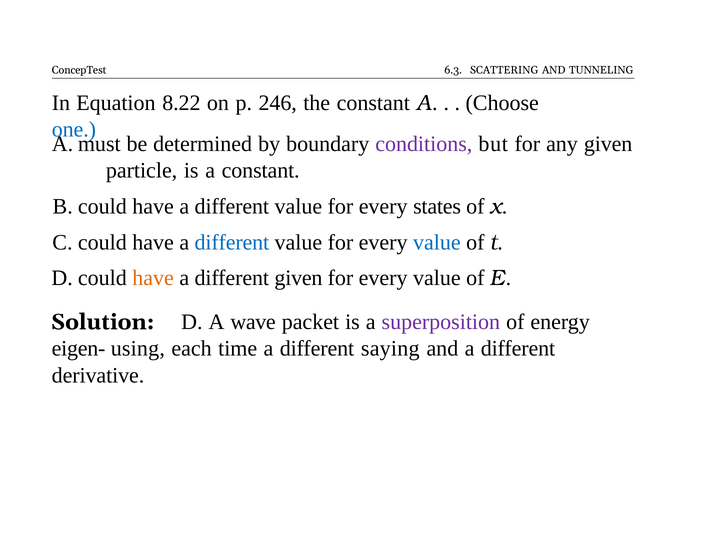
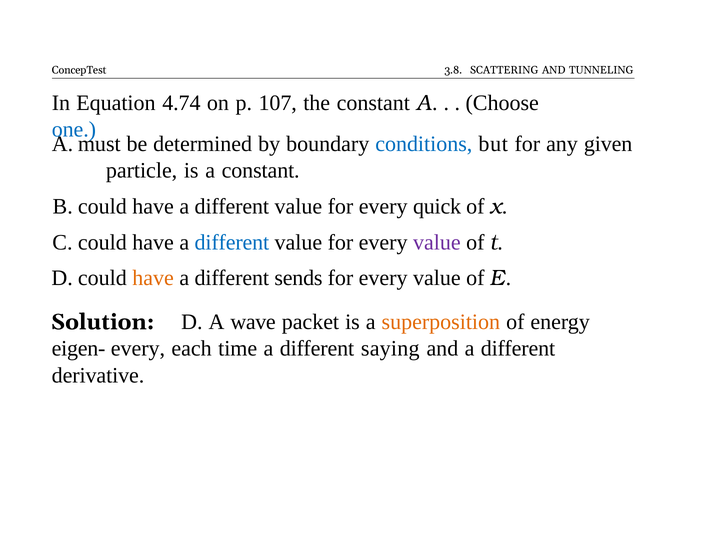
6.3: 6.3 -> 3.8 (453, 70)
8.22: 8.22 -> 4.74 (181, 103)
246: 246 -> 107 (278, 103)
conditions colour: purple -> blue (424, 144)
states: states -> quick (437, 206)
value colour: blue -> purple (437, 242)
different given: given -> sends (298, 278)
superposition colour: purple -> orange (441, 322)
eigen- using: using -> every (138, 348)
